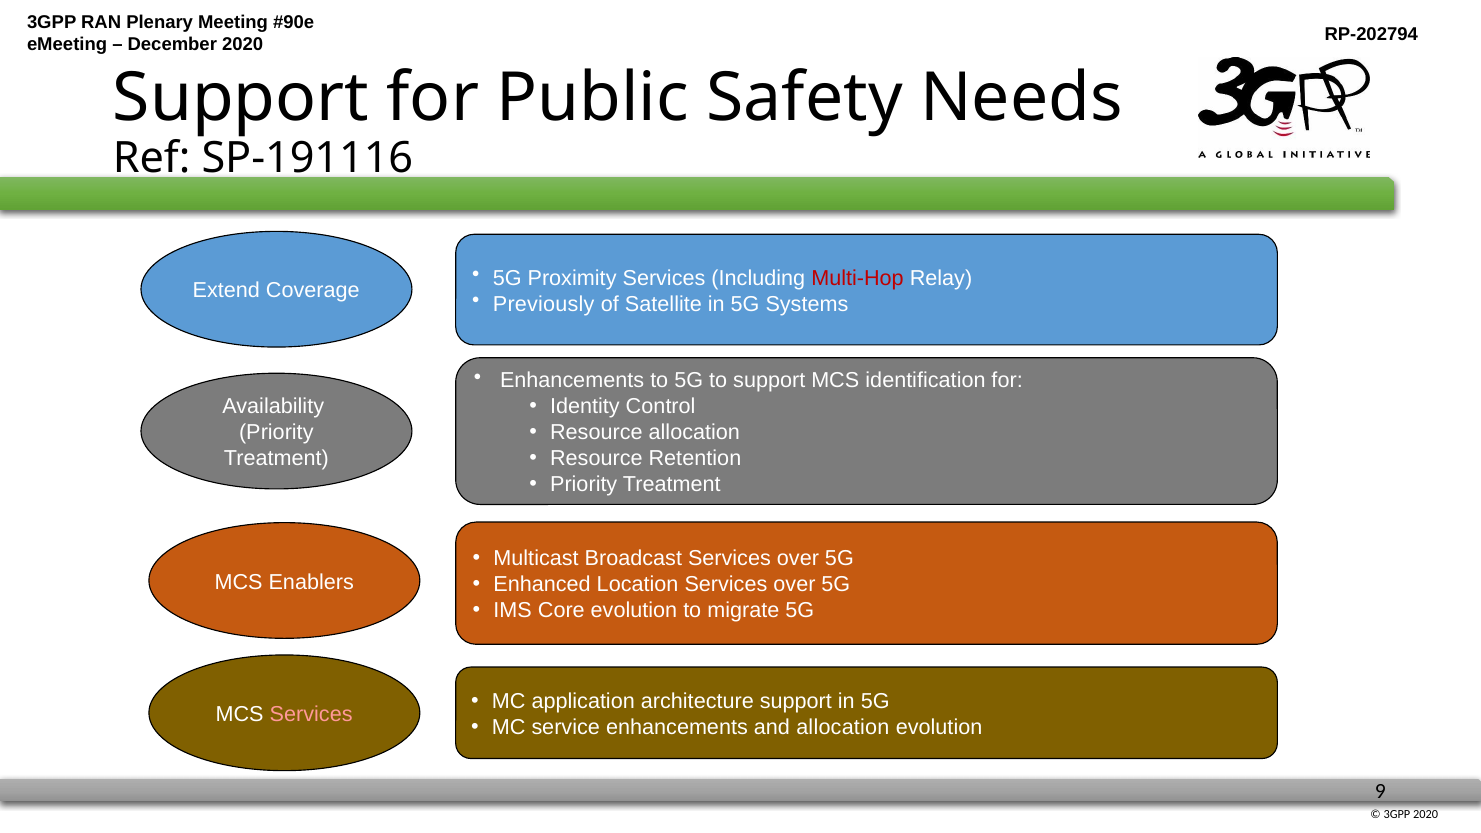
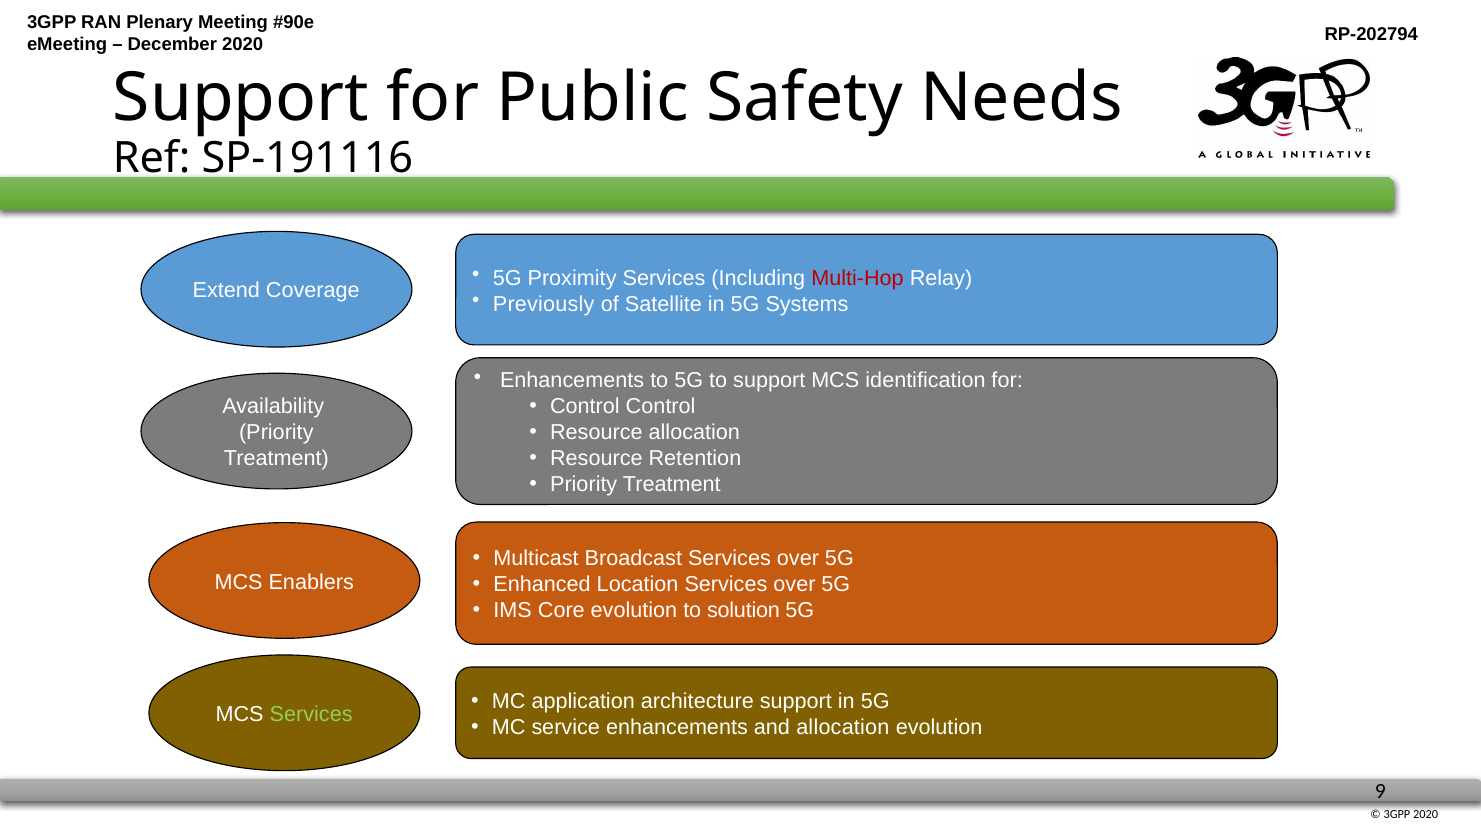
Identity: Identity -> Control (585, 407)
migrate: migrate -> solution (743, 611)
Services colour: pink -> light green (311, 714)
